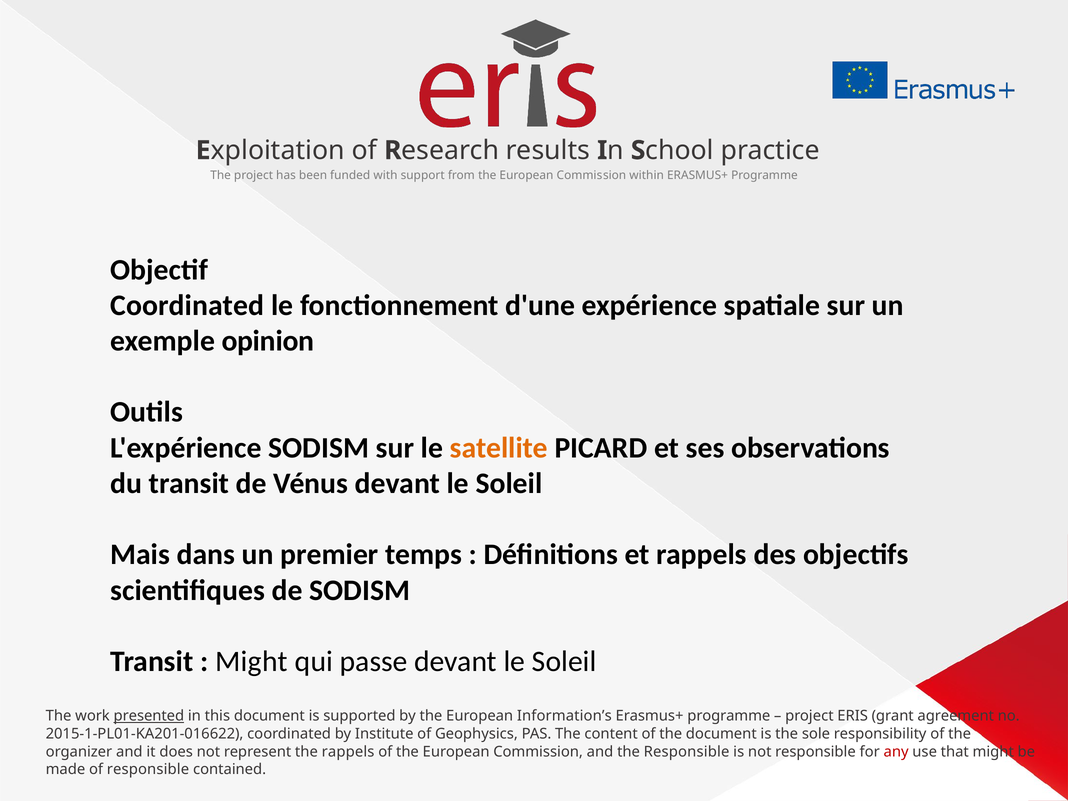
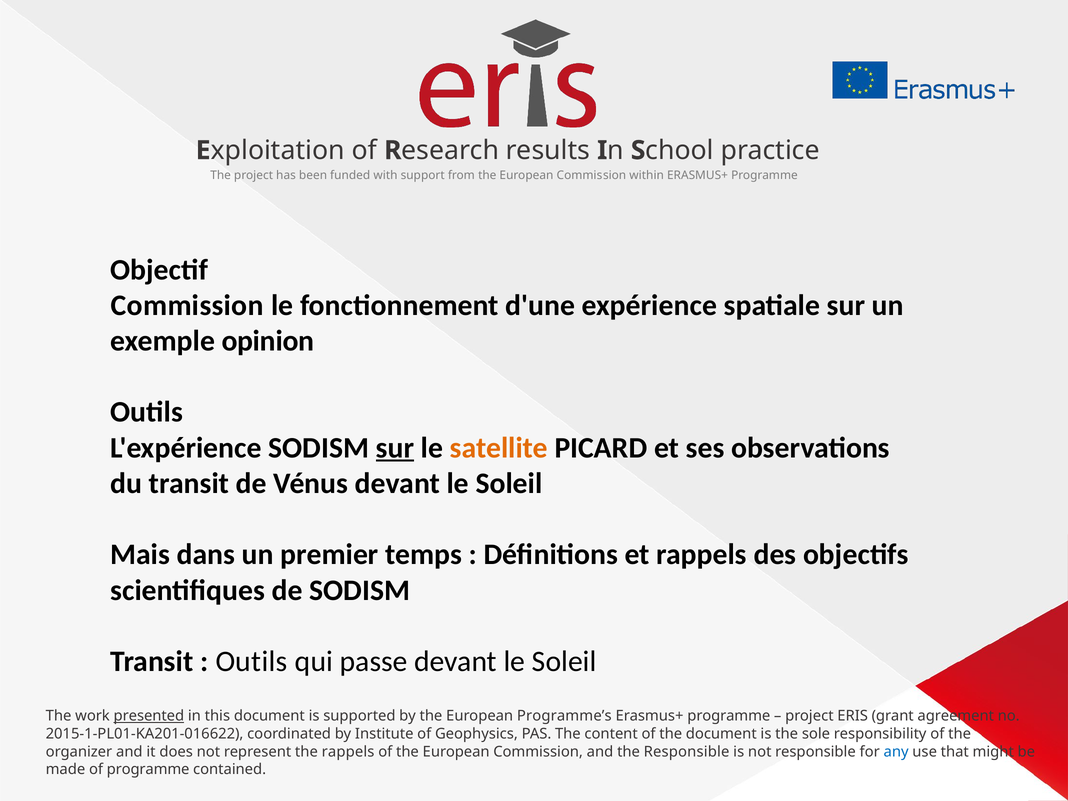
Coordinated: Coordinated -> Commission (187, 305)
sur underline: none -> present (395, 448)
Might: Might -> Outils (251, 661)
Information’s: Information’s -> Programme’s (564, 716)
any colour: red -> blue (896, 752)
of responsible: responsible -> programme (148, 769)
